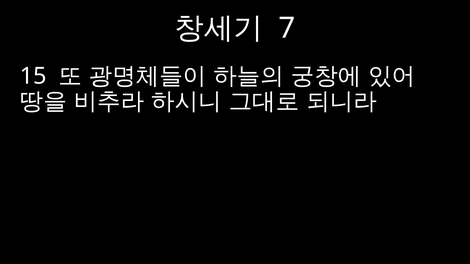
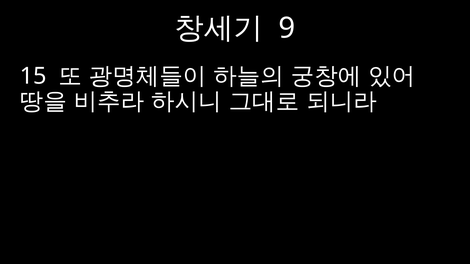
7: 7 -> 9 (287, 28)
